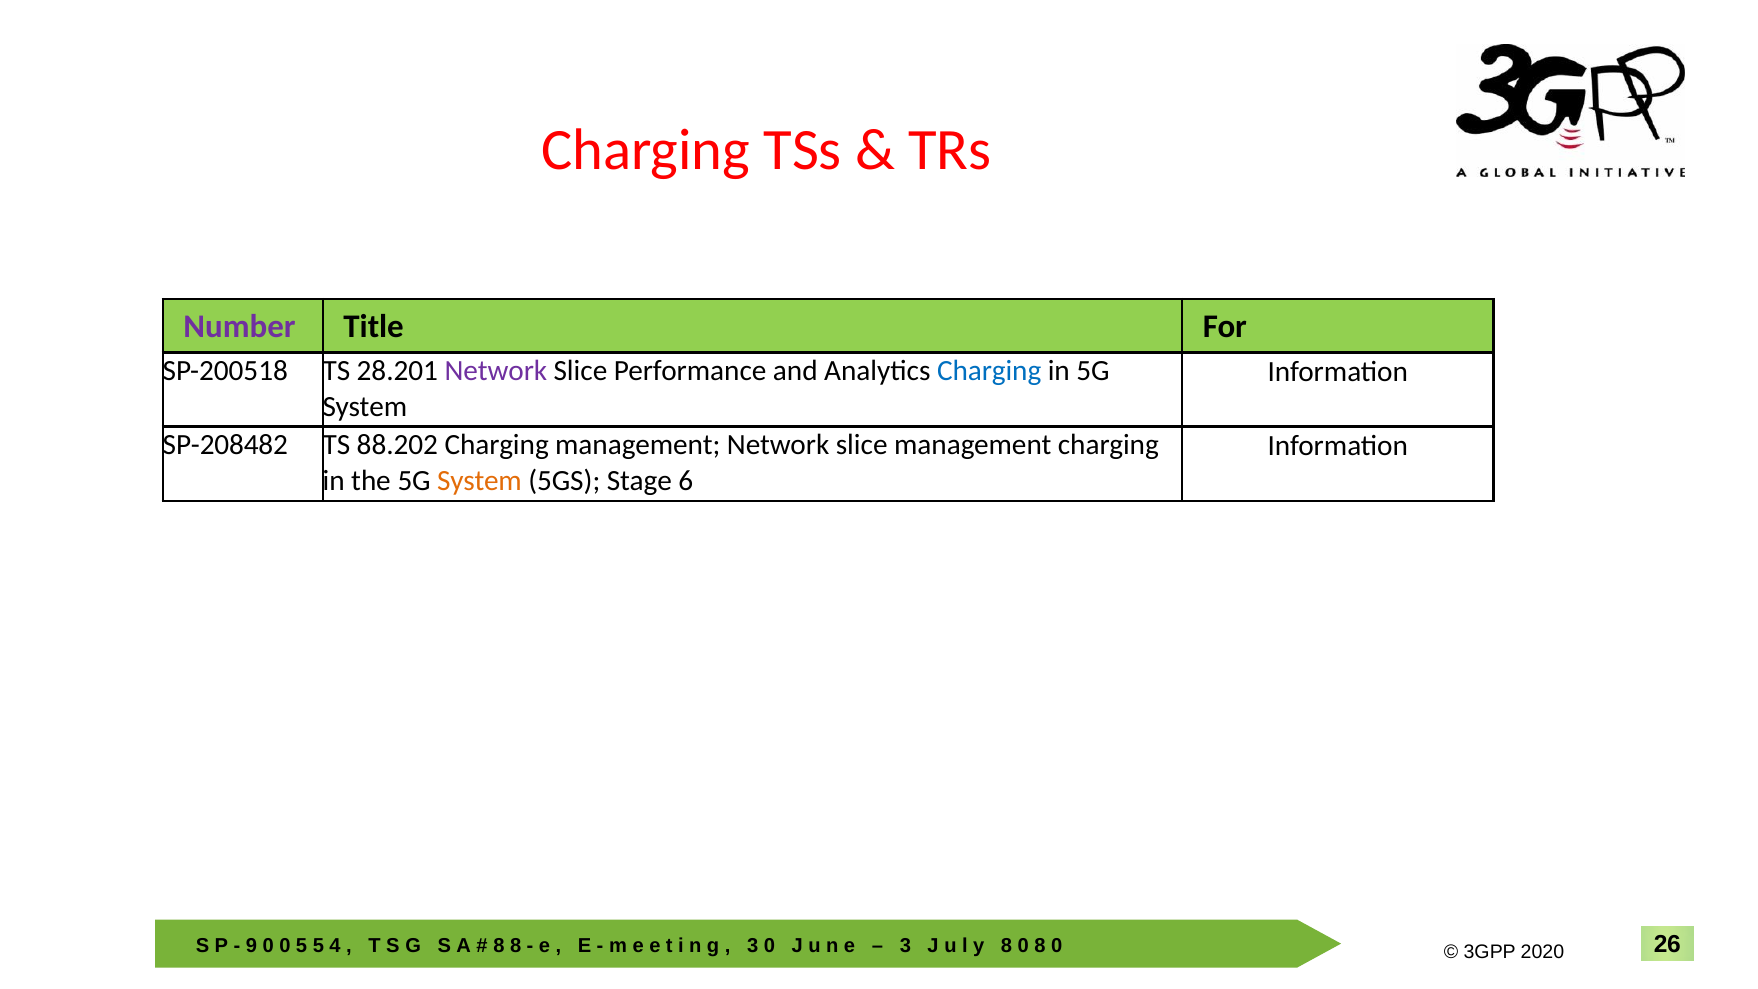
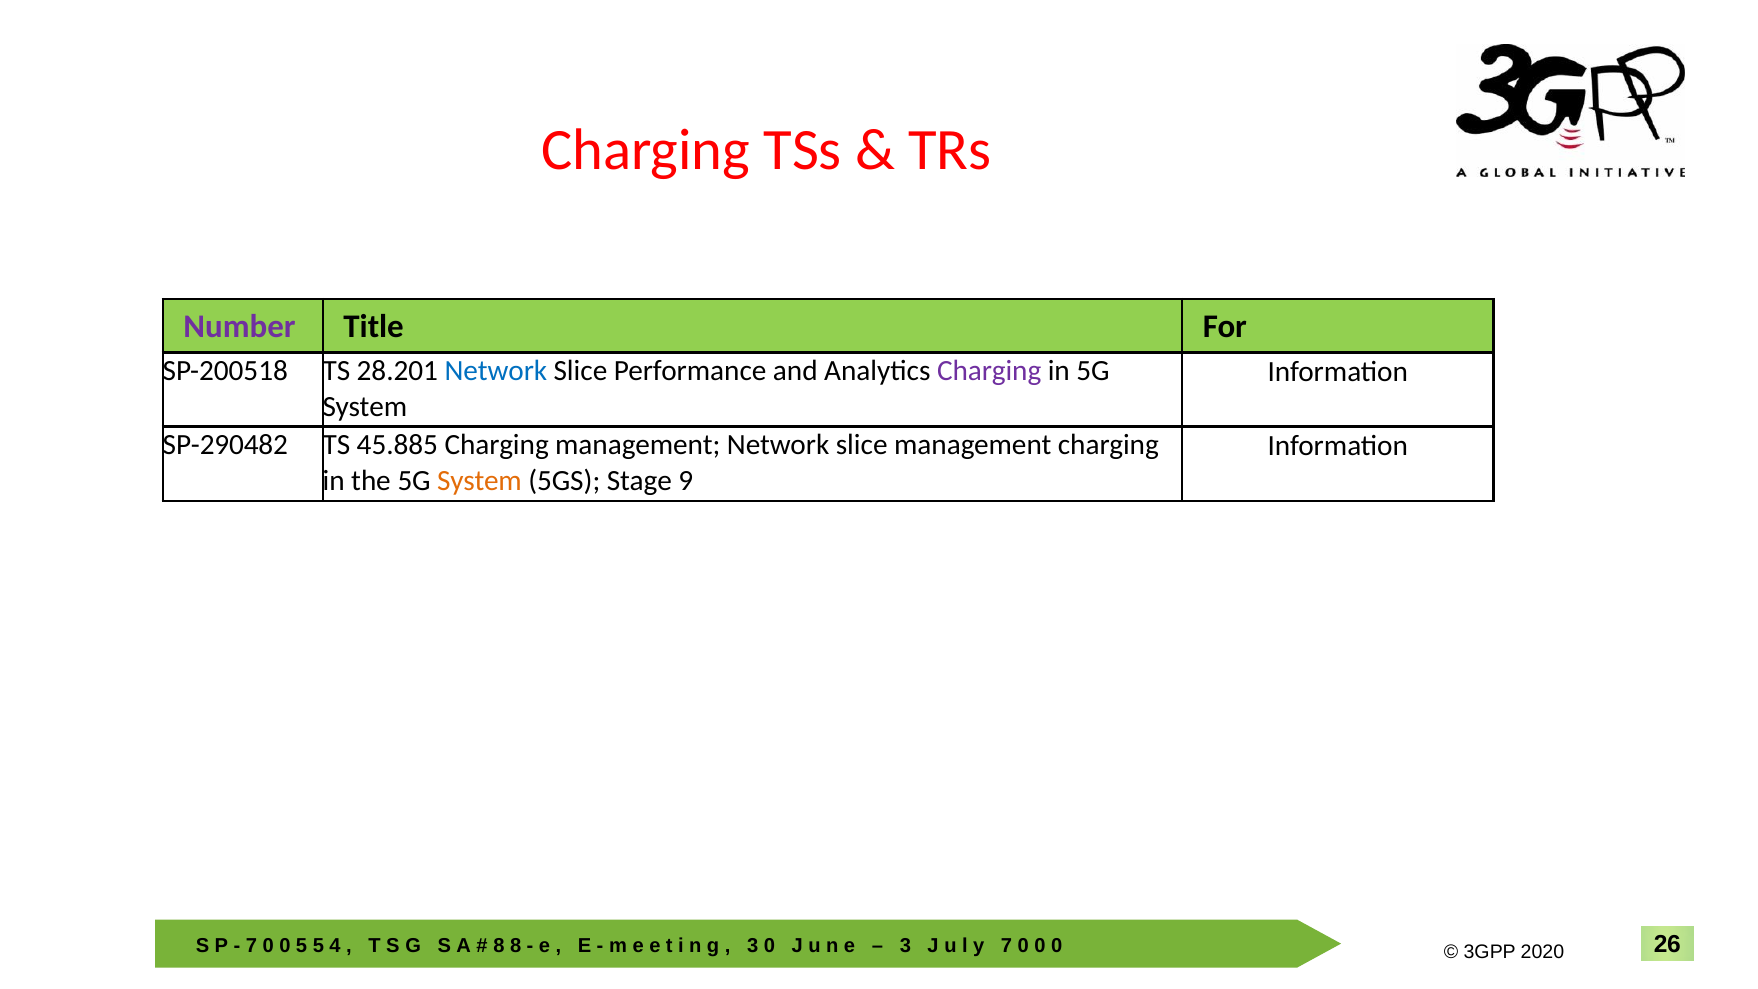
Network colour: purple -> blue (496, 371)
Charging colour: blue -> purple (989, 371)
SP-208482: SP-208482 -> SP-290482 (225, 445)
88.202: 88.202 -> 45.885 (397, 445)
6: 6 -> 9 (686, 481)
9: 9 -> 7 (251, 946)
8: 8 -> 7 (1007, 946)
8: 8 -> 0 (1040, 946)
